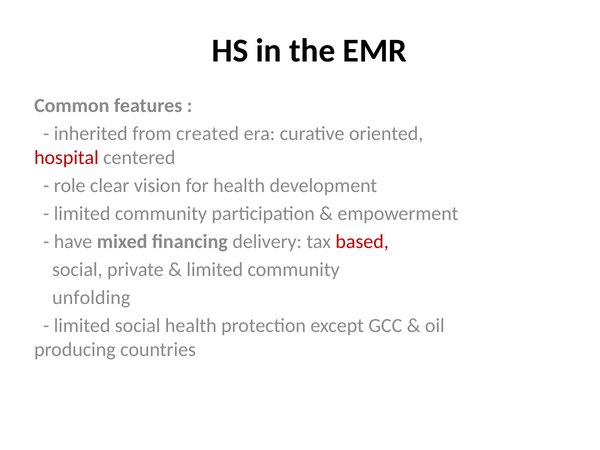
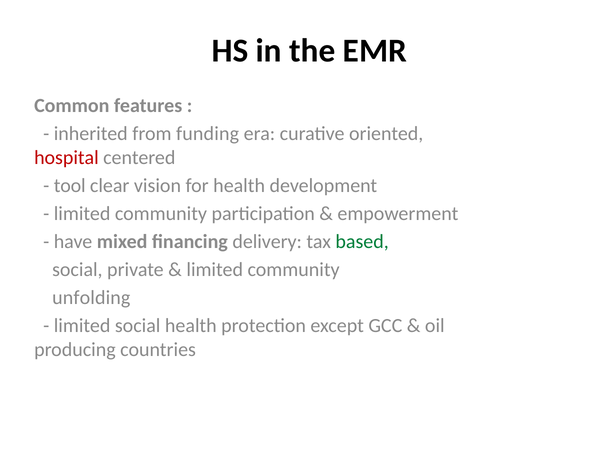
created: created -> funding (208, 133)
role: role -> tool (70, 185)
based colour: red -> green (362, 241)
